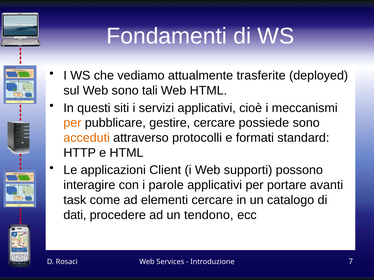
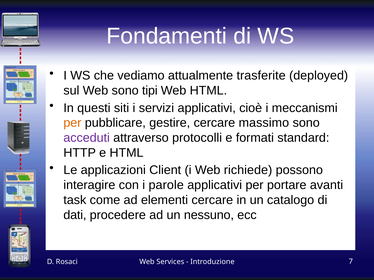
tali: tali -> tipi (150, 91)
possiede: possiede -> massimo (264, 123)
acceduti colour: orange -> purple (87, 138)
supporti: supporti -> richiede (248, 170)
tendono: tendono -> nessuno (209, 215)
